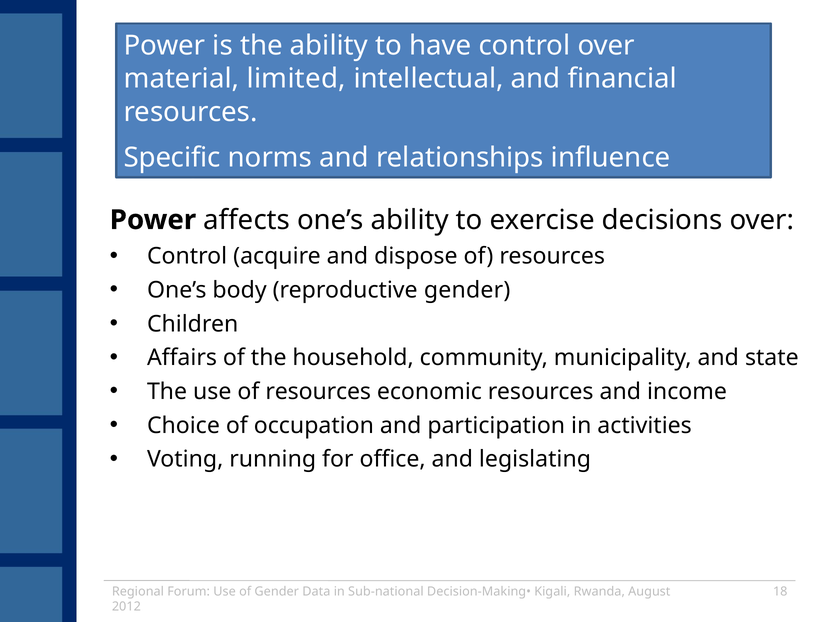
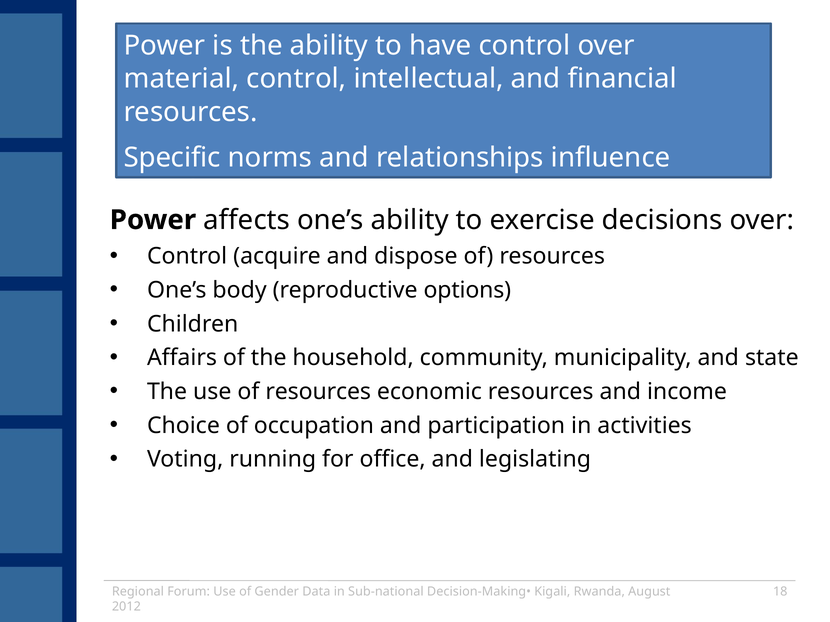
material limited: limited -> control (296, 79)
reproductive gender: gender -> options (467, 290)
